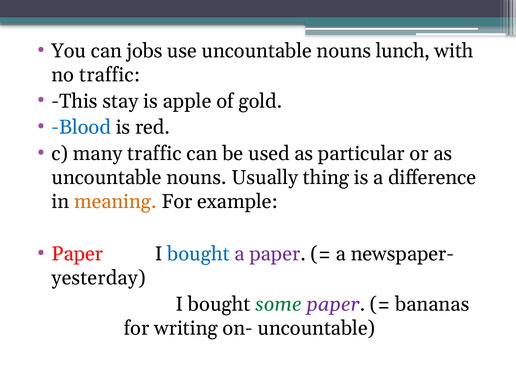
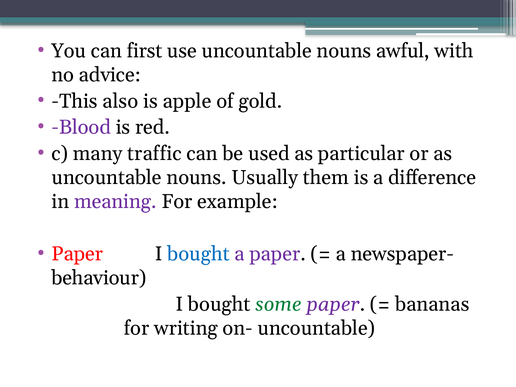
jobs: jobs -> first (145, 51)
lunch: lunch -> awful (403, 51)
no traffic: traffic -> advice (110, 75)
stay: stay -> also (120, 101)
Blood colour: blue -> purple (81, 127)
thing: thing -> them (326, 178)
meaning colour: orange -> purple (115, 202)
yesterday: yesterday -> behaviour (99, 278)
